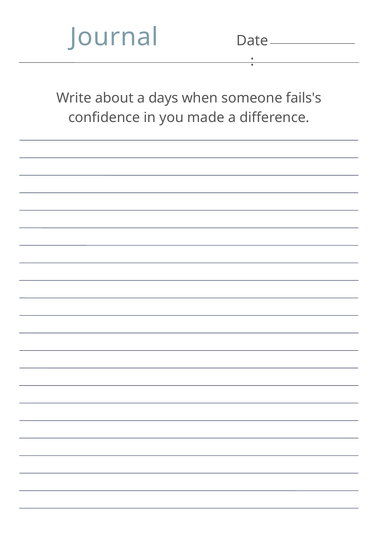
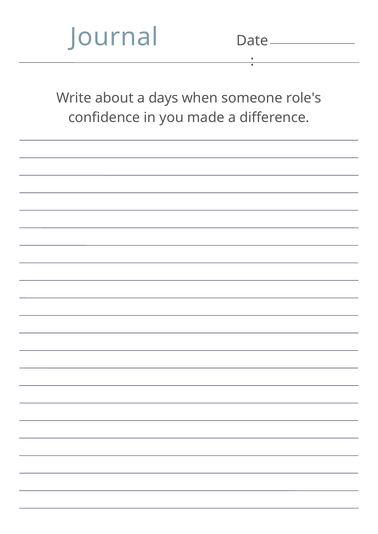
fails's: fails's -> role's (304, 98)
